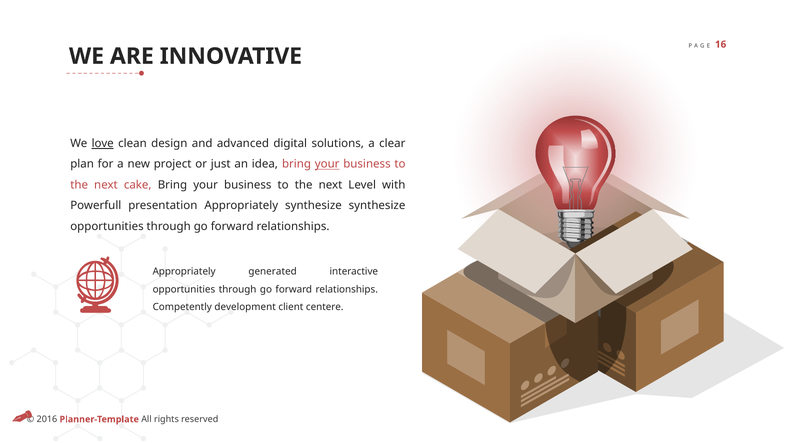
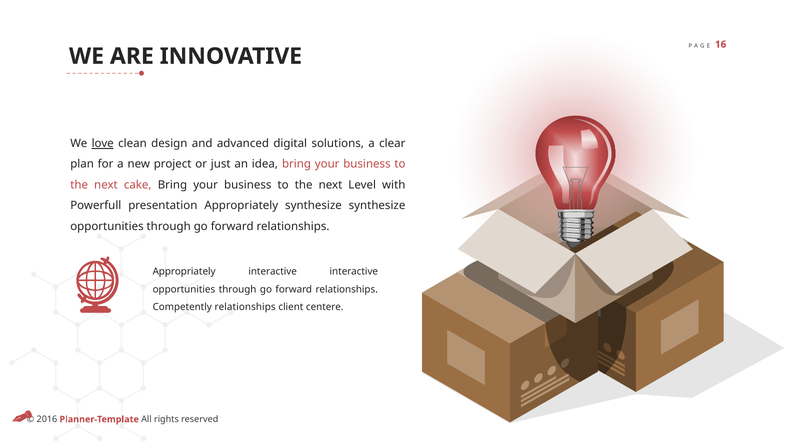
your underline: present -> none (327, 164)
Appropriately generated: generated -> interactive (273, 272)
Competently development: development -> relationships (245, 307)
